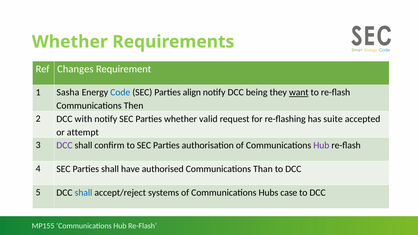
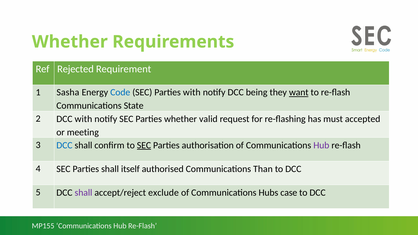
Changes: Changes -> Rejected (75, 69)
Parties align: align -> with (192, 92)
Then: Then -> State (134, 106)
suite: suite -> must (333, 119)
attempt: attempt -> meeting (83, 132)
DCC colour: purple -> blue (64, 145)
SEC underline: none -> present (144, 145)
have: have -> itself (130, 169)
shall colour: blue -> purple (83, 193)
systems: systems -> exclude (164, 193)
